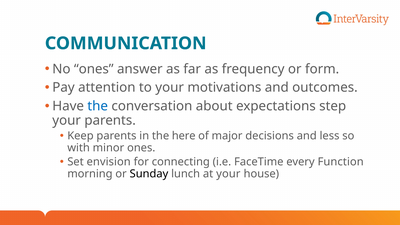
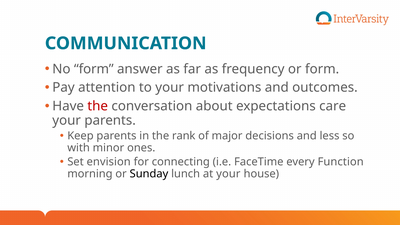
No ones: ones -> form (94, 69)
the colour: blue -> red (98, 106)
step: step -> care (333, 106)
here: here -> rank (184, 136)
